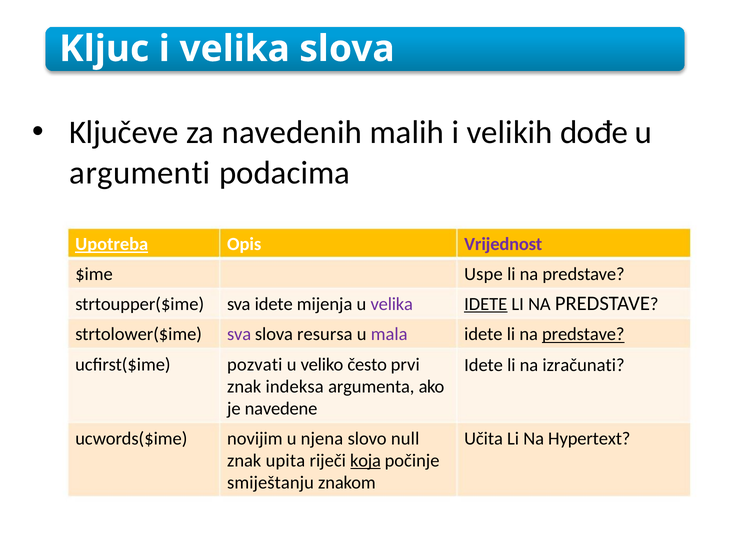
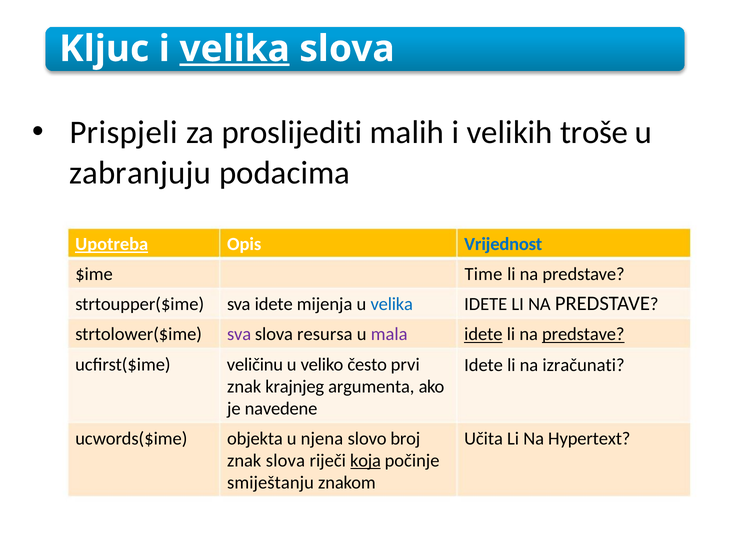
velika underline: none -> present (235, 49)
Ključeve: Ključeve -> Prispjeli (124, 133)
navedenih: navedenih -> proslijediti (292, 133)
dođe: dođe -> troše (594, 133)
argumenti: argumenti -> zabranjuju (140, 173)
Vrijednost colour: purple -> blue (503, 244)
Uspe: Uspe -> Time (483, 274)
IDETE underline: present -> none (486, 304)
velika colour: purple -> blue (392, 304)
idete underline: none -> present (483, 334)
pozvati: pozvati -> veličinu (255, 364)
indeksa: indeksa -> krajnjeg (295, 387)
novijim: novijim -> objekta (255, 438)
null: null -> broj (405, 438)
znak upita: upita -> slova (285, 461)
